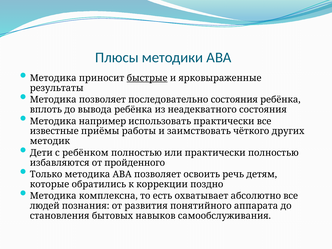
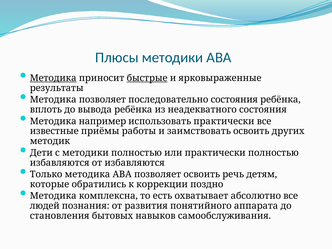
Методика underline: none -> present (53, 78)
заимствовать чёткого: чёткого -> освоить (251, 131)
с ребёнком: ребёнком -> методики (85, 153)
от пройденного: пройденного -> избавляются (135, 163)
